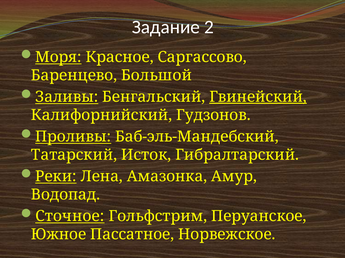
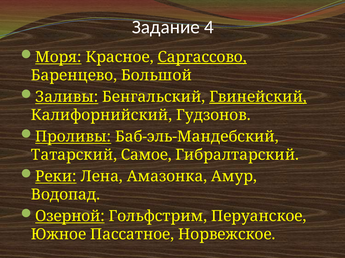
2: 2 -> 4 (209, 27)
Саргассово underline: none -> present (202, 57)
Исток: Исток -> Самое (146, 155)
Сточное: Сточное -> Озерной (70, 217)
